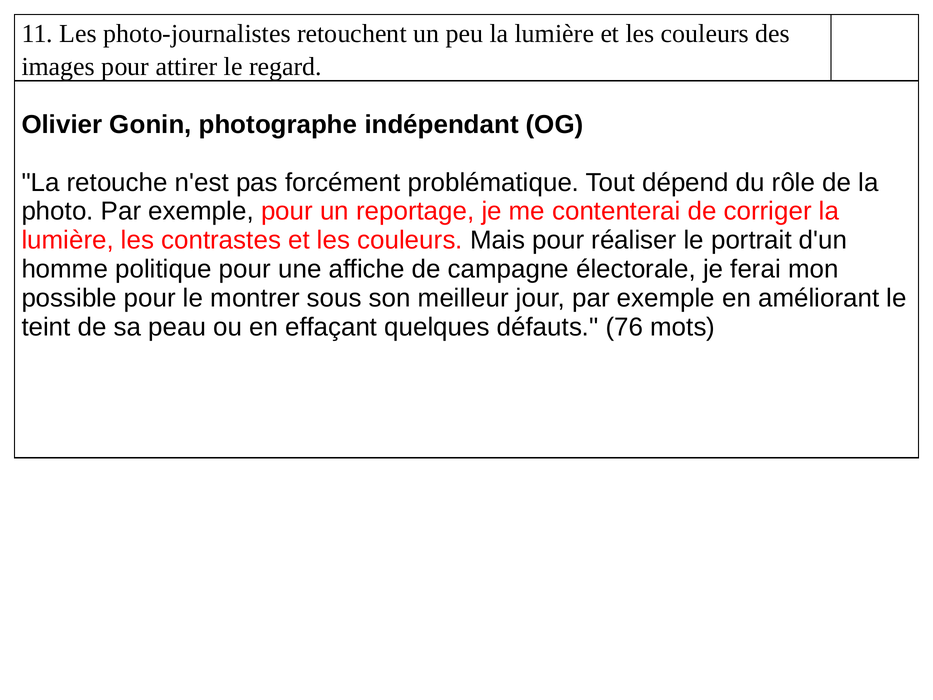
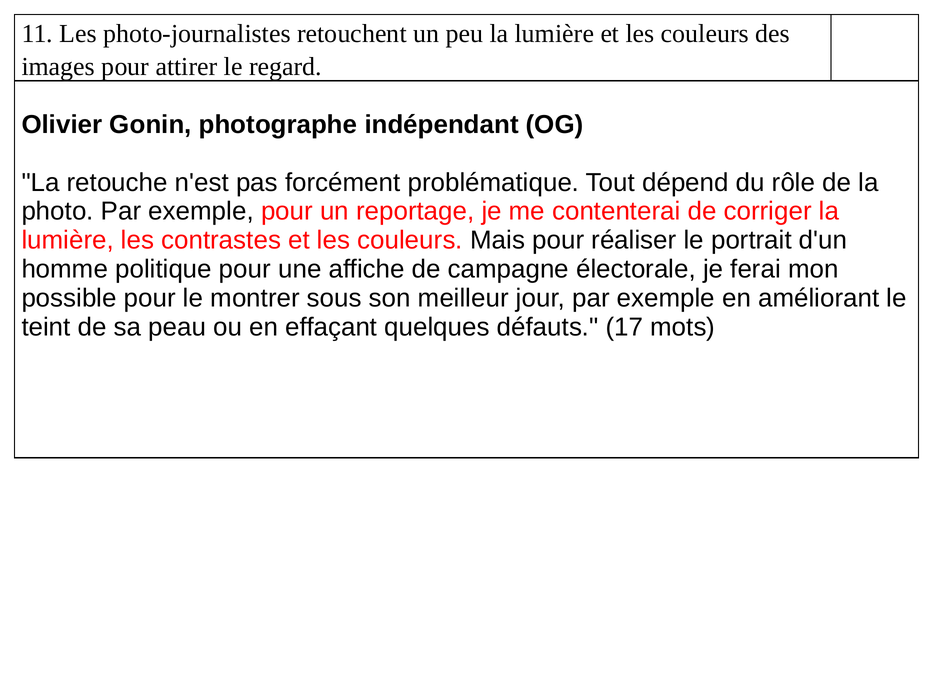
76: 76 -> 17 (624, 327)
